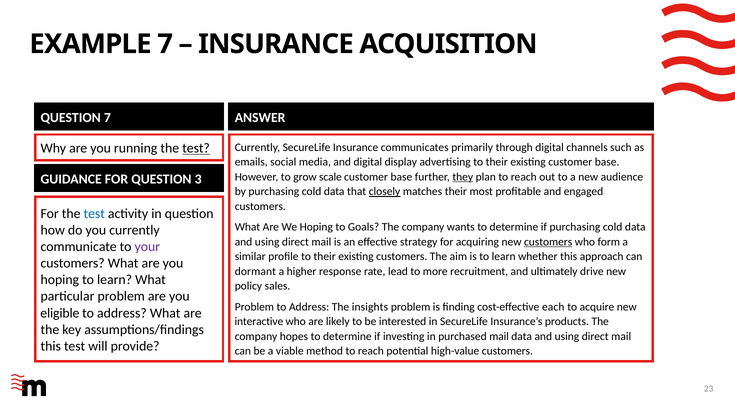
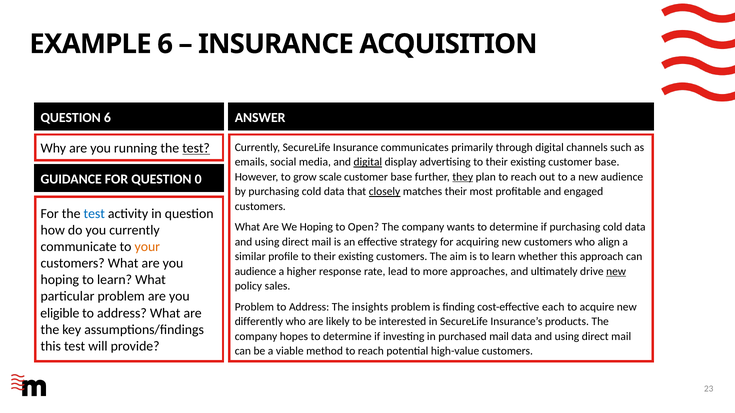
EXAMPLE 7: 7 -> 6 (165, 44)
QUESTION 7: 7 -> 6 (107, 118)
digital underline: none -> present (368, 162)
3: 3 -> 0 (198, 179)
Goals: Goals -> Open (364, 227)
customers underline: present -> none (548, 242)
form: form -> align (609, 242)
your colour: purple -> orange (147, 247)
dormant: dormant -> audience (255, 272)
recruitment: recruitment -> approaches (479, 272)
new underline: none -> present (616, 272)
interactive: interactive -> differently (259, 322)
